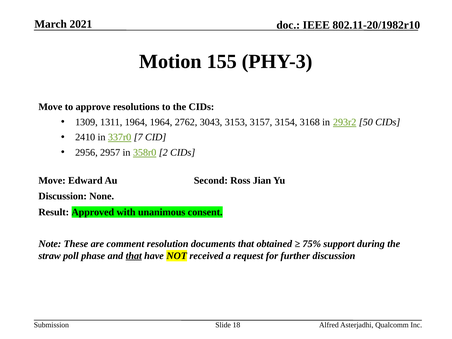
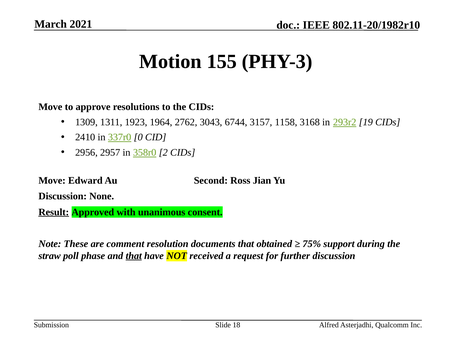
1311 1964: 1964 -> 1923 (136, 122)
3153: 3153 -> 6744 (236, 122)
3154: 3154 -> 1158 (286, 122)
50: 50 -> 19 (366, 122)
7: 7 -> 0 (138, 137)
Result underline: none -> present (54, 212)
